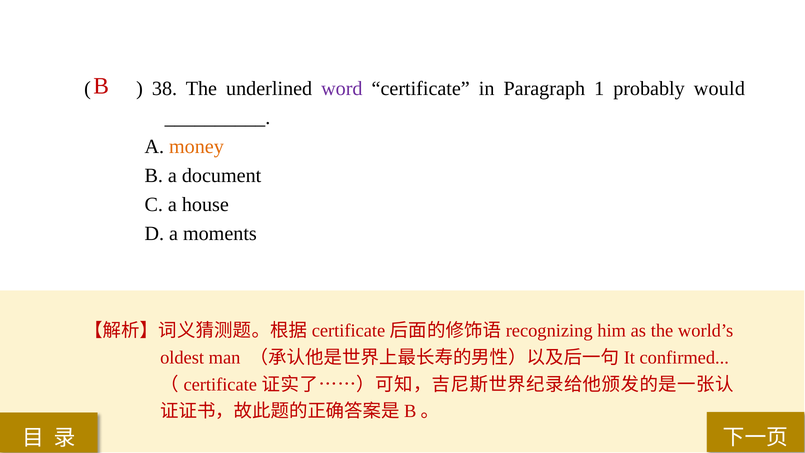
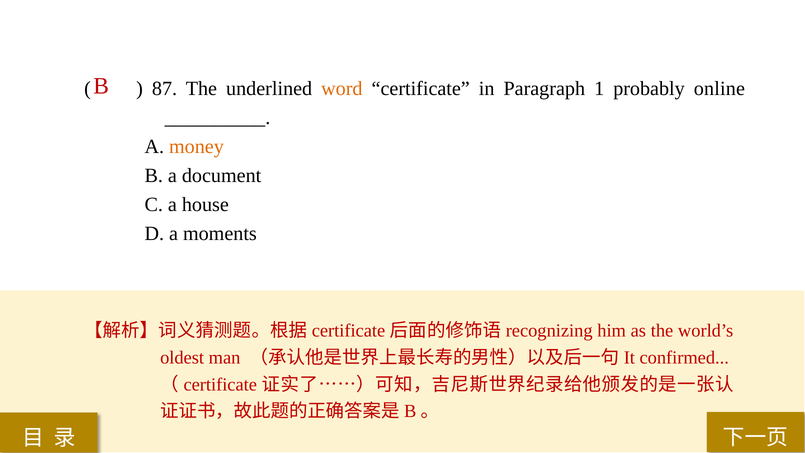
38: 38 -> 87 (165, 88)
word colour: purple -> orange (342, 88)
would: would -> online (719, 88)
